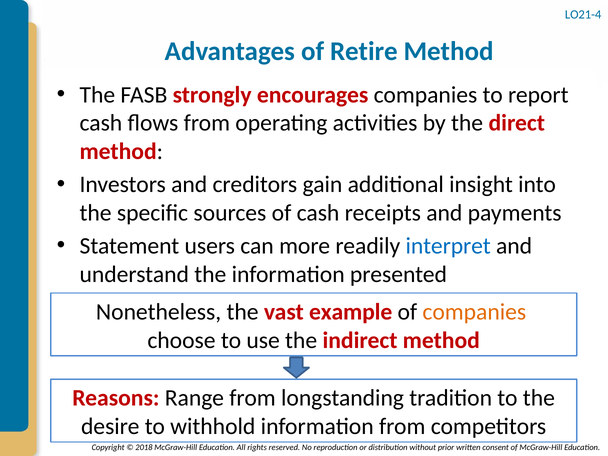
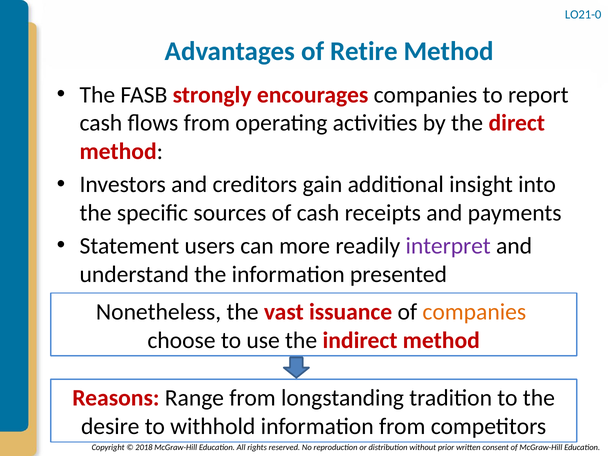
LO21-4: LO21-4 -> LO21-0 (583, 15)
interpret colour: blue -> purple (448, 246)
example: example -> issuance (351, 312)
